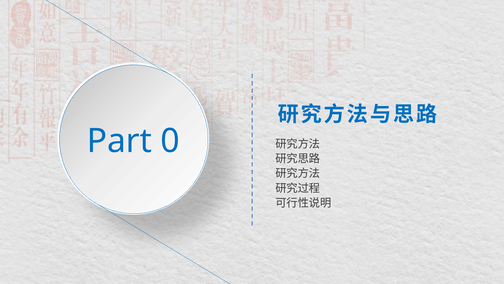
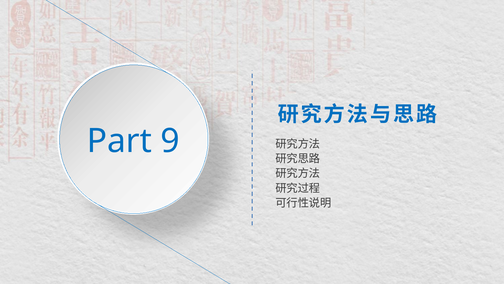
0: 0 -> 9 (170, 141)
